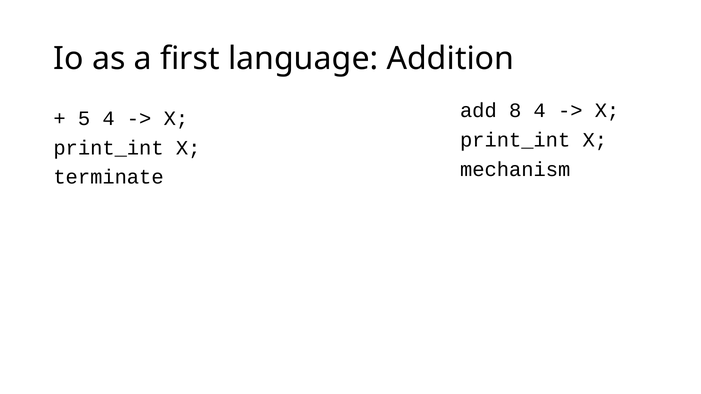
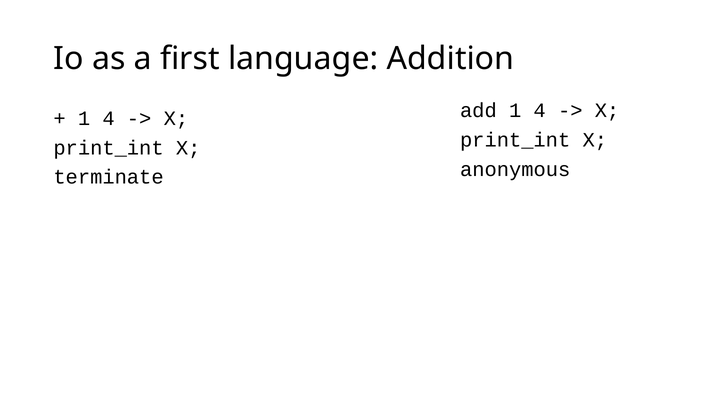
add 8: 8 -> 1 (515, 111)
5: 5 -> 1 (84, 119)
mechanism: mechanism -> anonymous (515, 169)
